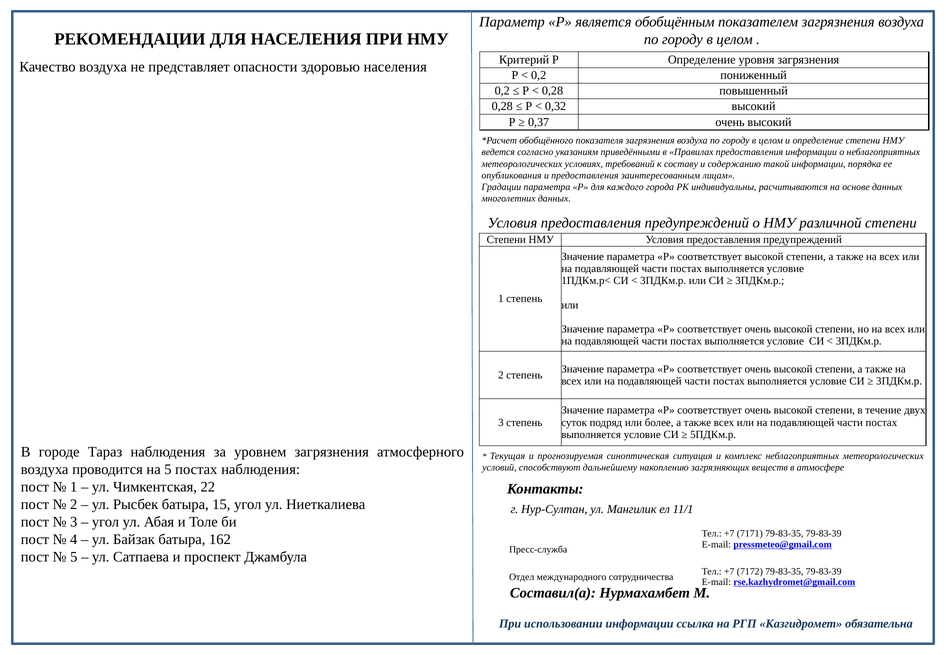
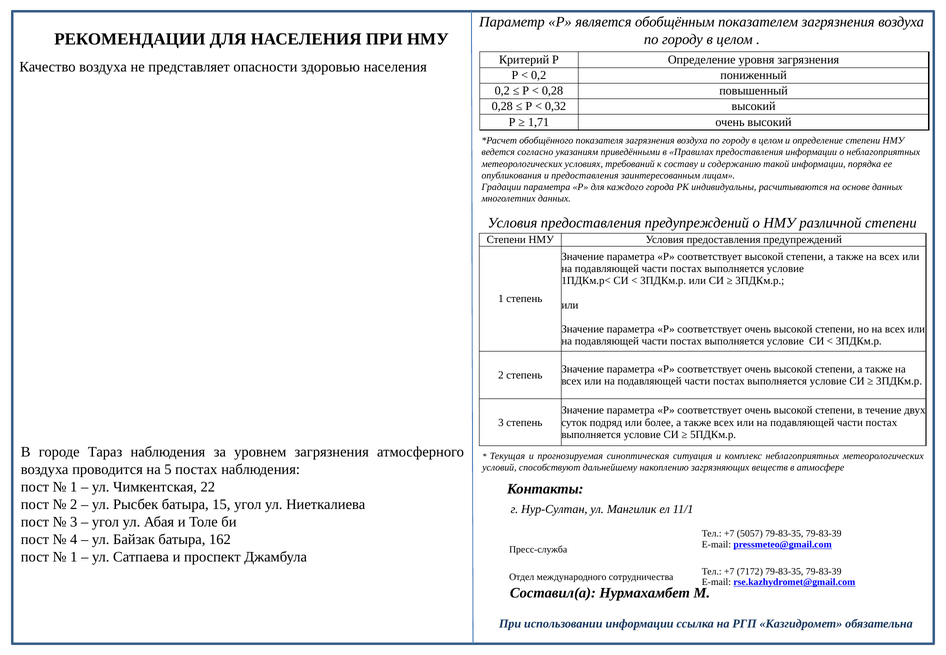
0,37: 0,37 -> 1,71 (539, 122)
7171: 7171 -> 5057 (750, 534)
5: 5 -> 1 (74, 557)
